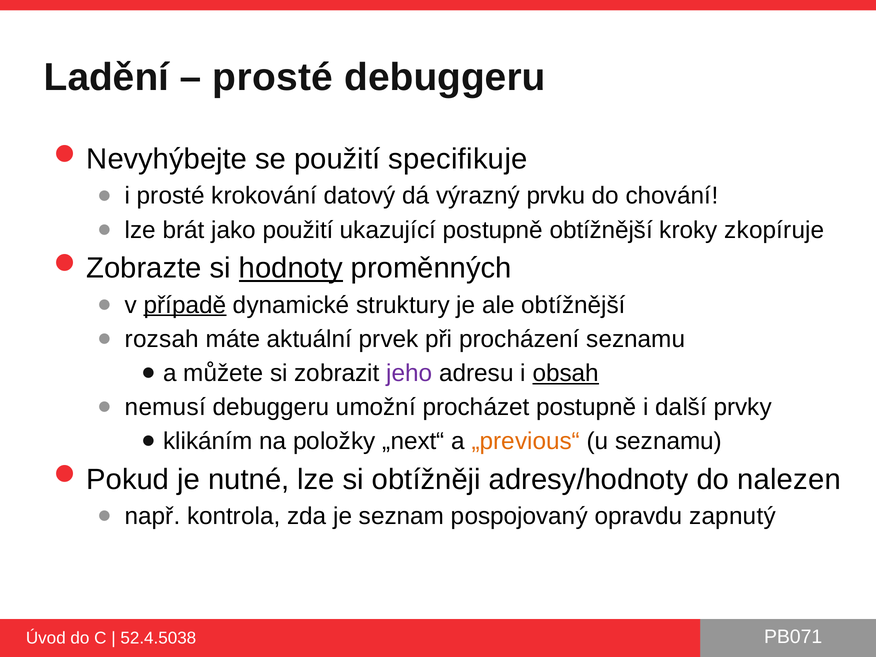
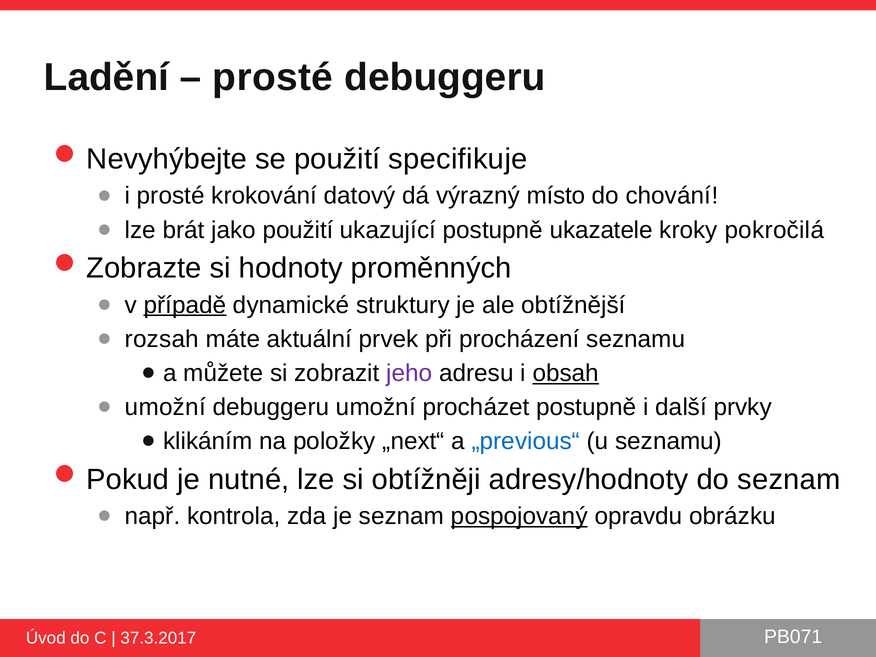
prvku: prvku -> místo (556, 196)
postupně obtížnější: obtížnější -> ukazatele (601, 230)
zkopíruje: zkopíruje -> pokročilá (774, 230)
hodnoty underline: present -> none (291, 268)
nemusí: nemusí -> umožní (165, 407)
„previous“ colour: orange -> blue (526, 441)
do nalezen: nalezen -> seznam (789, 480)
pospojovaný underline: none -> present (519, 516)
zapnutý: zapnutý -> obrázku (733, 516)
52.4.5038: 52.4.5038 -> 37.3.2017 (158, 638)
